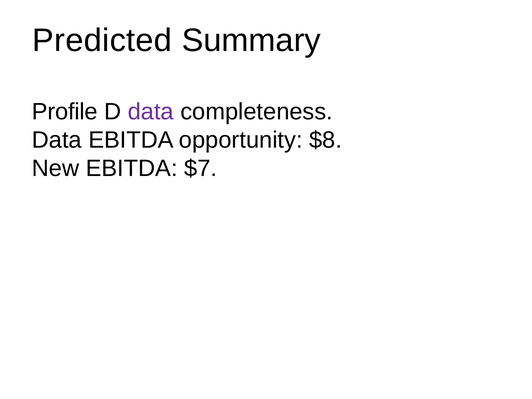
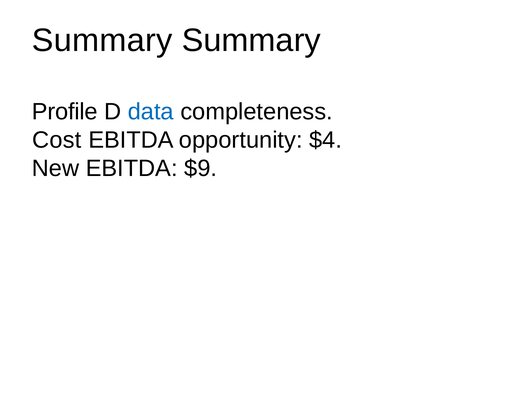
Predicted: Predicted -> Summary (102, 40)
data colour: purple -> blue (151, 112)
Data: Data -> Cost (57, 140)
$8: $8 -> $4 (326, 140)
$7: $7 -> $9 (201, 168)
